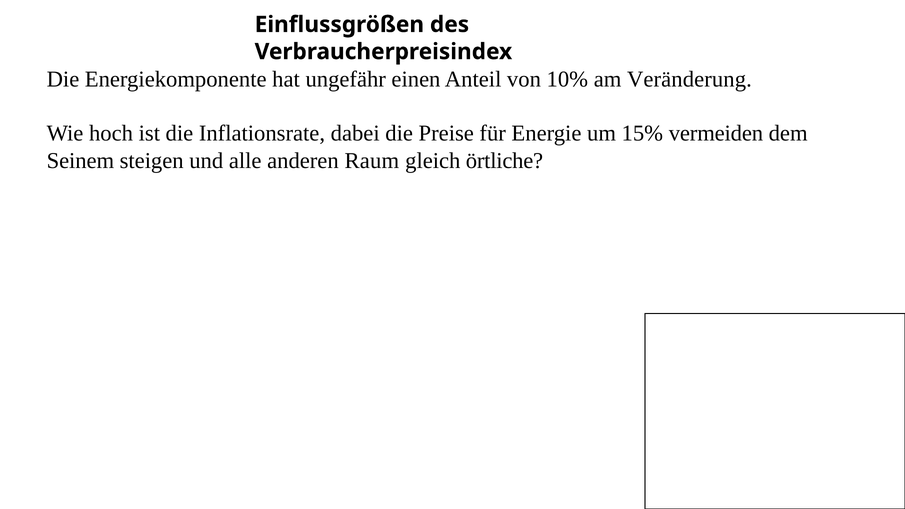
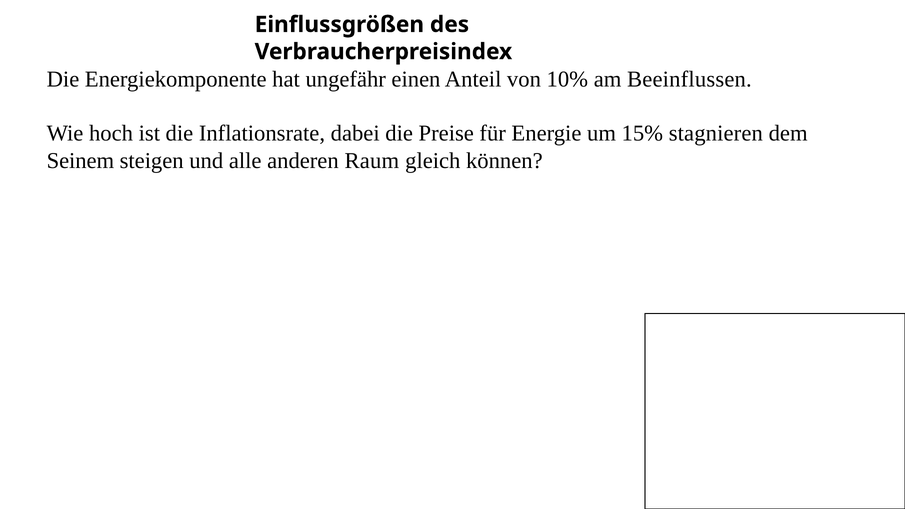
Veränderung: Veränderung -> Beeinflussen (689, 79)
vermeiden: vermeiden -> stagnieren (716, 133)
örtliche: örtliche -> können (504, 161)
